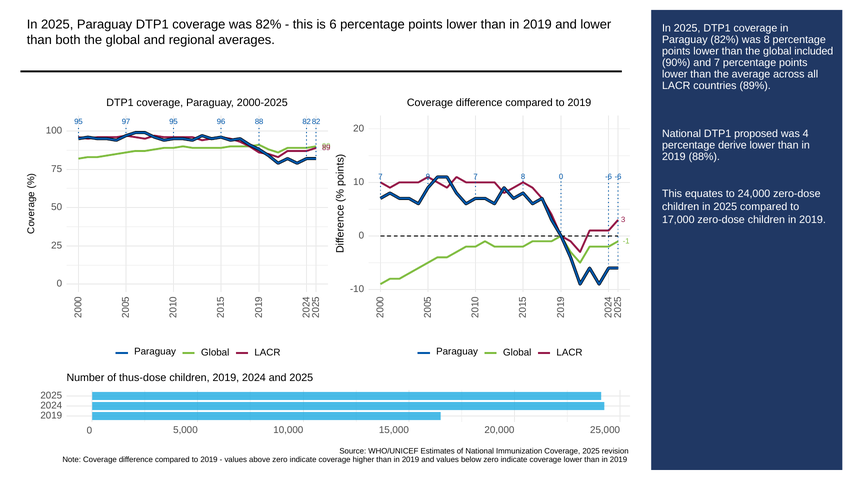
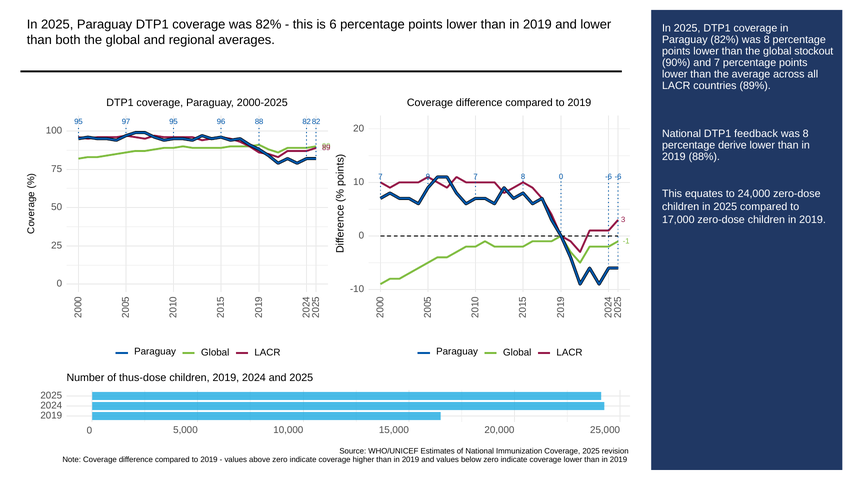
included: included -> stockout (814, 51)
proposed: proposed -> feedback (756, 134)
4: 4 -> 8 (806, 134)
